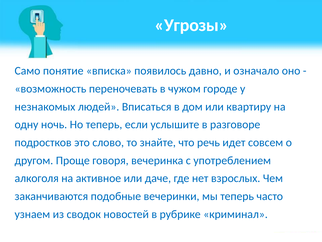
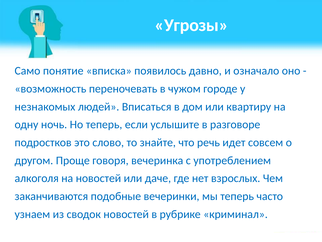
на активное: активное -> новостей (98, 178)
